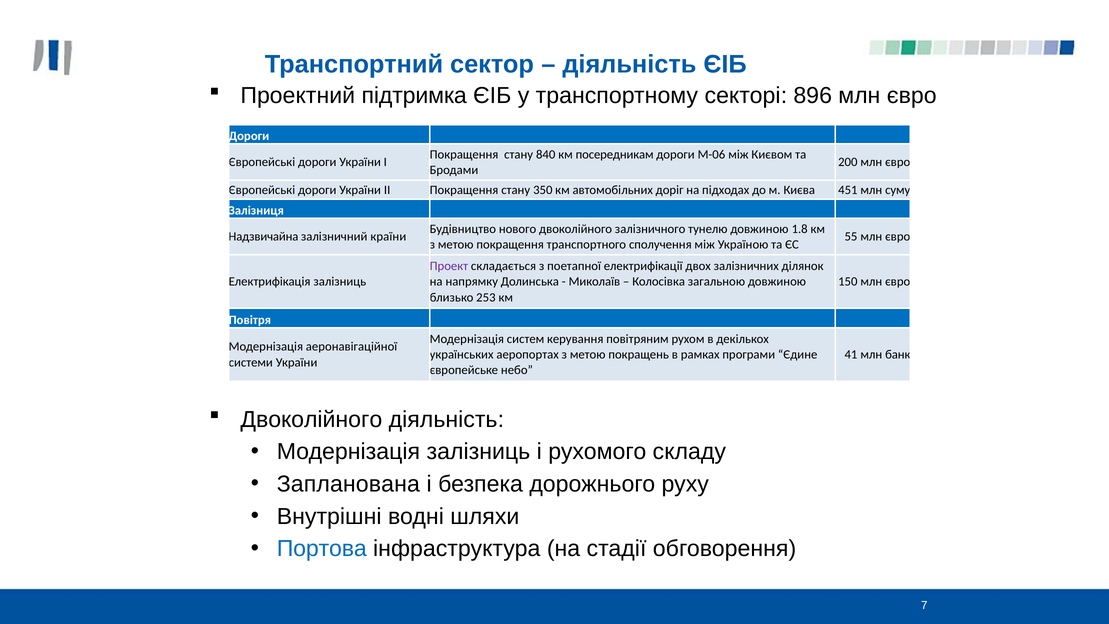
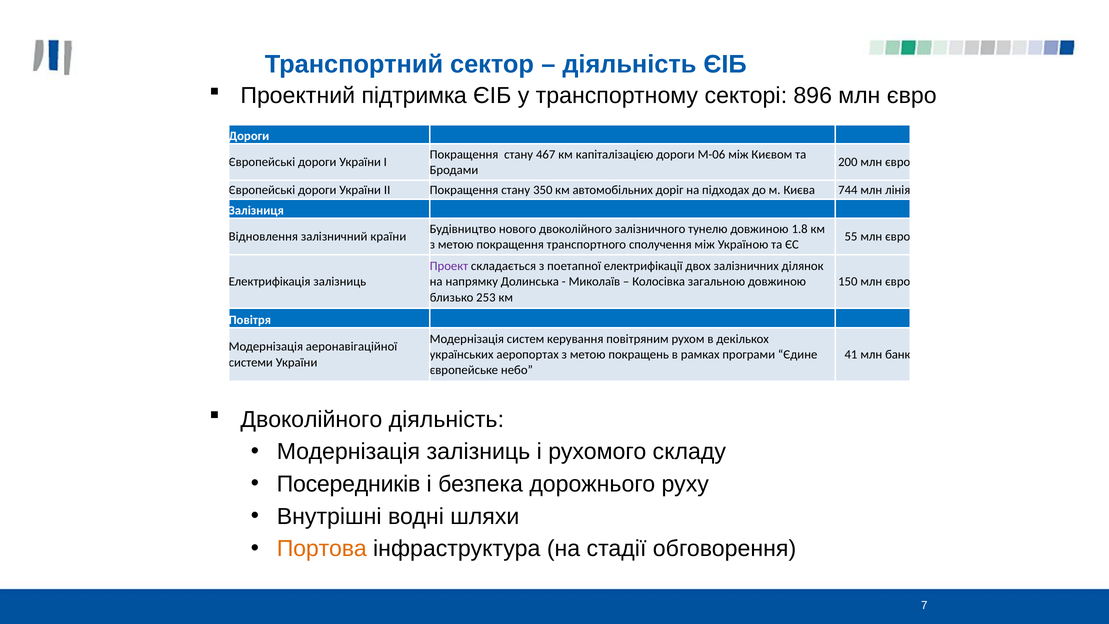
840: 840 -> 467 (546, 154)
посередникам: посередникам -> капіталізацією (615, 154)
451: 451 -> 744 (848, 190)
суму: суму -> лінія (898, 190)
Надзвичайна: Надзвичайна -> Відновлення (263, 237)
Запланована: Запланована -> Посередників (349, 484)
Портова colour: blue -> orange (322, 549)
